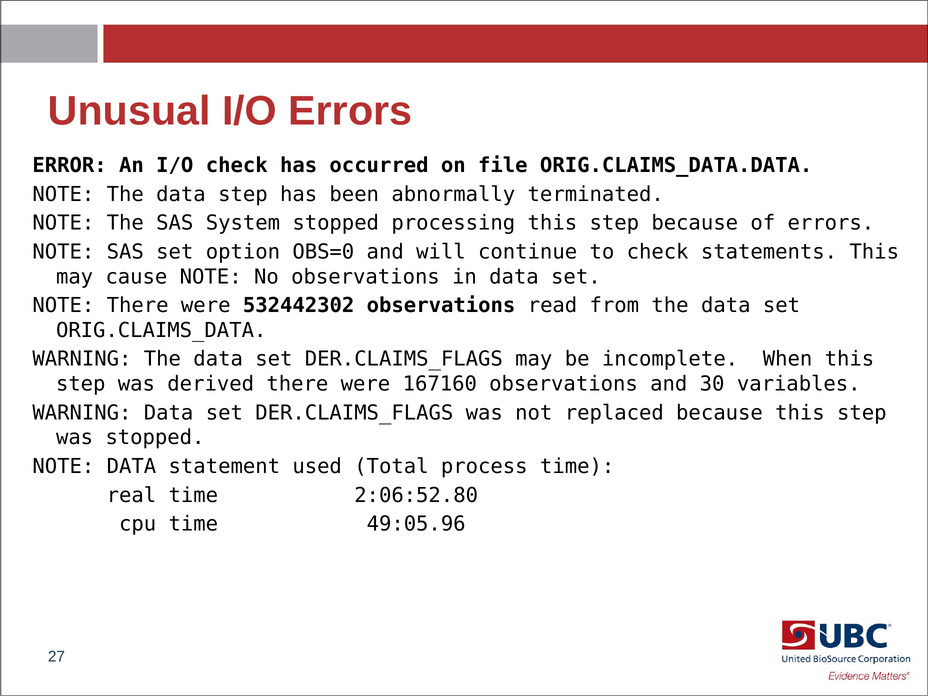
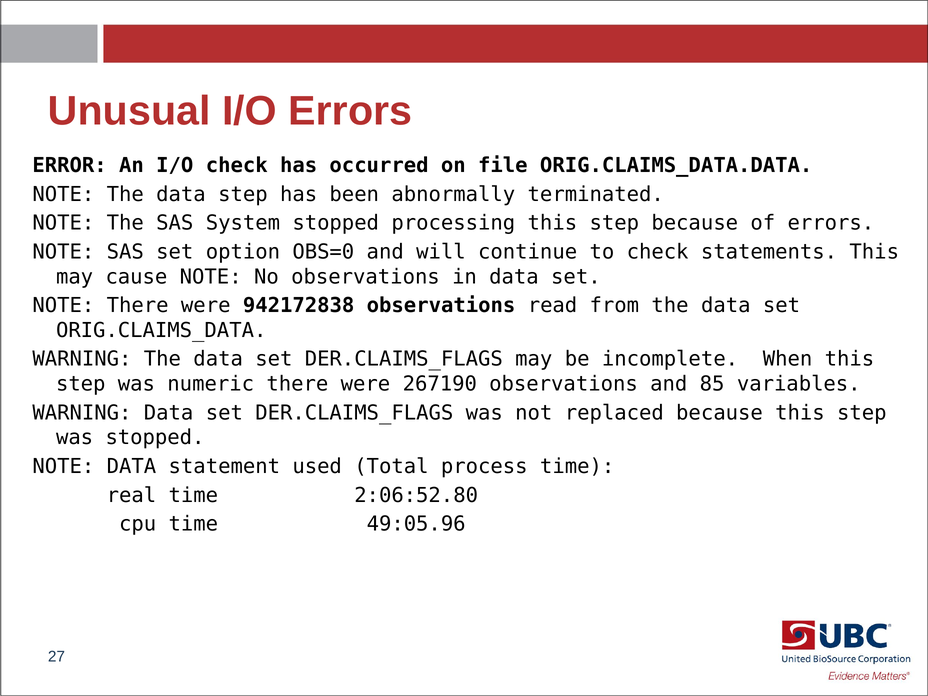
532442302: 532442302 -> 942172838 (299, 306)
derived: derived -> numeric (211, 384)
167160: 167160 -> 267190 (440, 384)
30: 30 -> 85 (712, 384)
